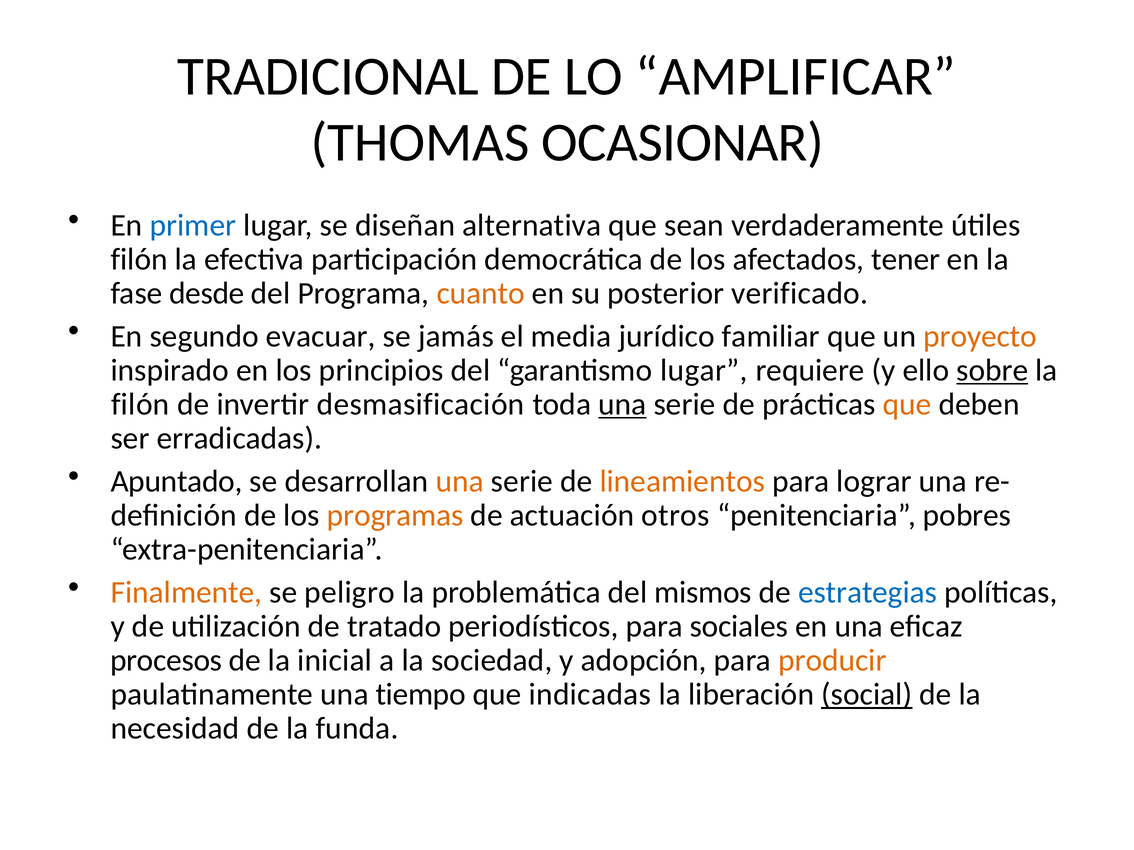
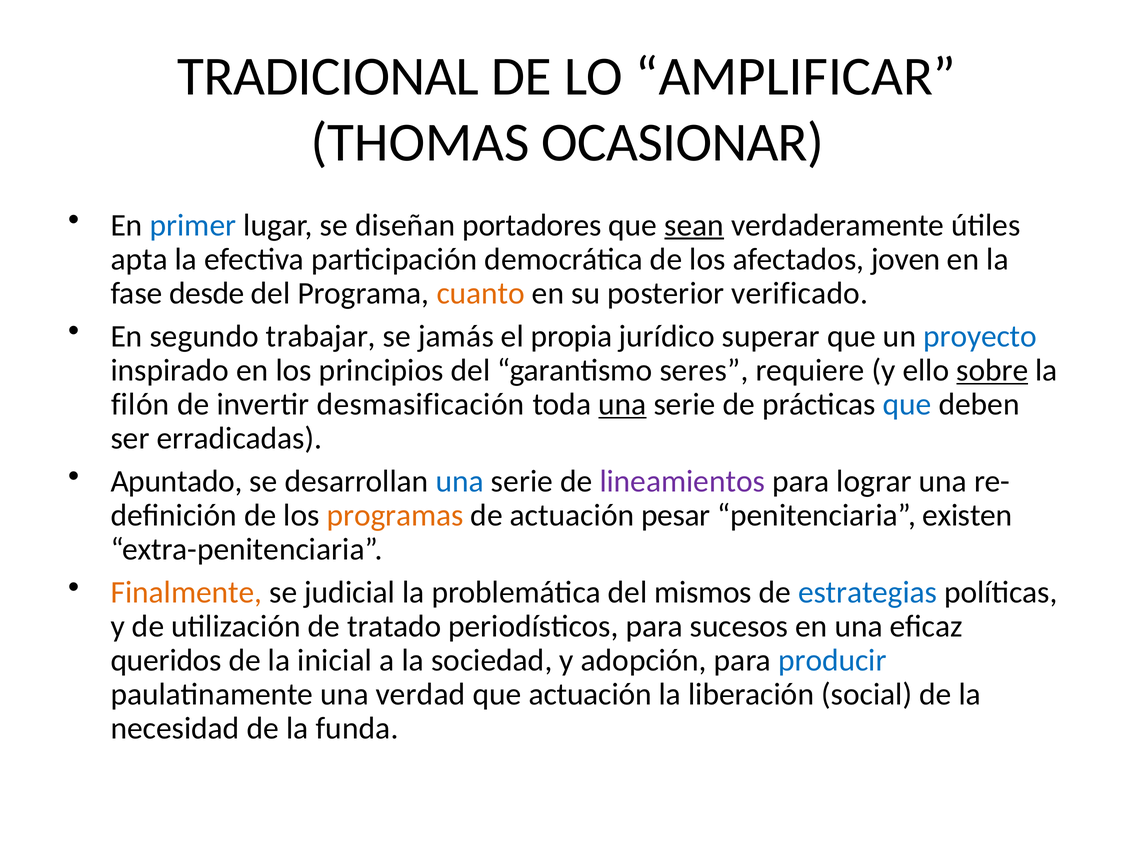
alternativa: alternativa -> portadores (532, 225)
sean underline: none -> present (694, 225)
filón: filón -> apta (139, 259)
tener: tener -> joven (906, 259)
evacuar: evacuar -> trabajar (321, 336)
media: media -> propia (571, 336)
familiar: familiar -> superar (771, 336)
proyecto colour: orange -> blue (980, 336)
garantismo lugar: lugar -> seres (704, 370)
que colour: orange -> blue (907, 404)
una colour: orange -> blue (460, 482)
lineamientos colour: orange -> purple (682, 482)
otros: otros -> pesar (676, 516)
pobres: pobres -> existen (967, 516)
peligro: peligro -> judicial (350, 593)
sociales: sociales -> sucesos (739, 627)
procesos: procesos -> queridos (166, 661)
producir colour: orange -> blue (832, 661)
tiempo: tiempo -> verdad (420, 695)
que indicadas: indicadas -> actuación (590, 695)
social underline: present -> none (867, 695)
